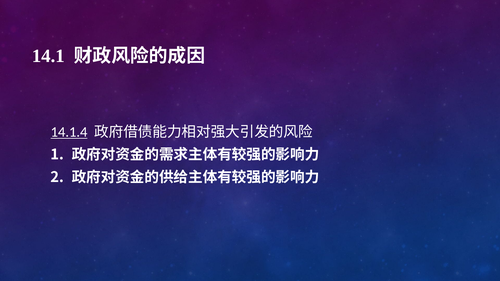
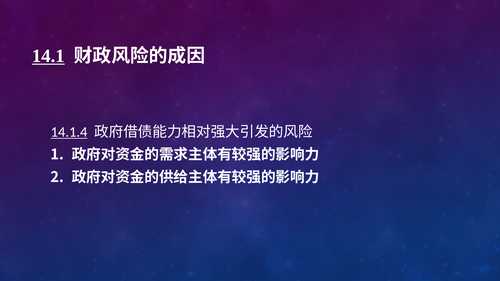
14.1 underline: none -> present (48, 56)
